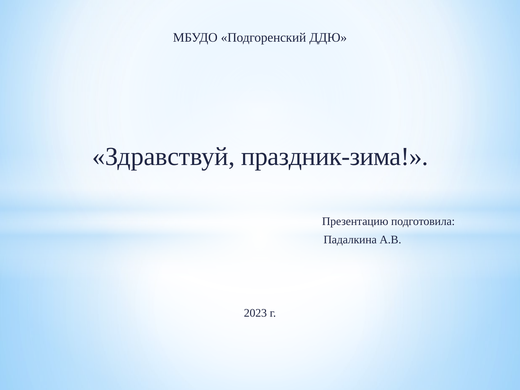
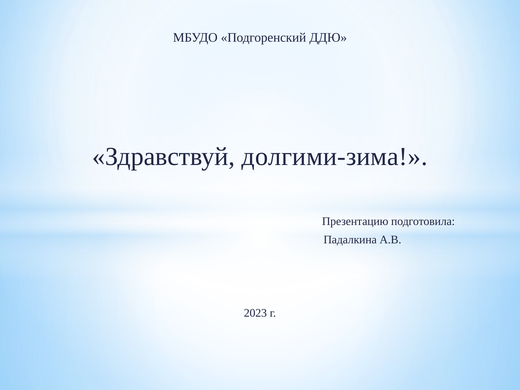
праздник-зима: праздник-зима -> долгими-зима (335, 157)
